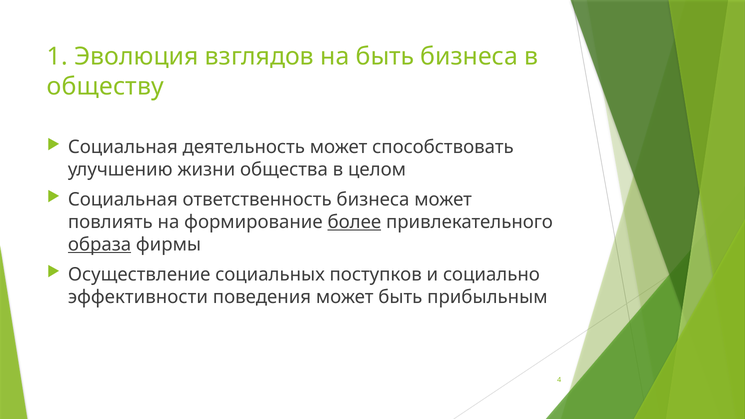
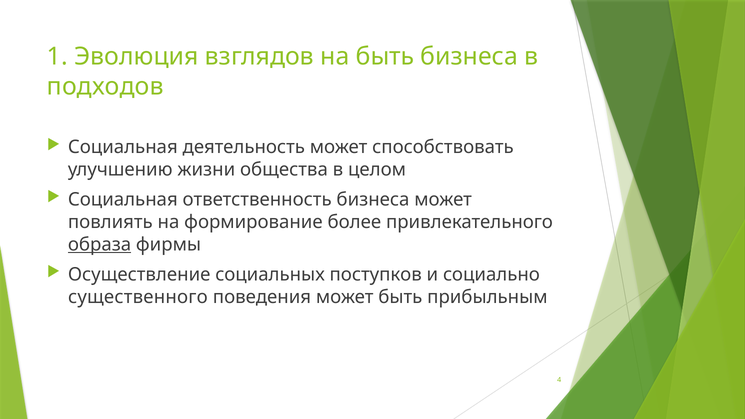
обществу: обществу -> подходов (105, 87)
более underline: present -> none (354, 222)
эффективности: эффективности -> существенного (138, 297)
